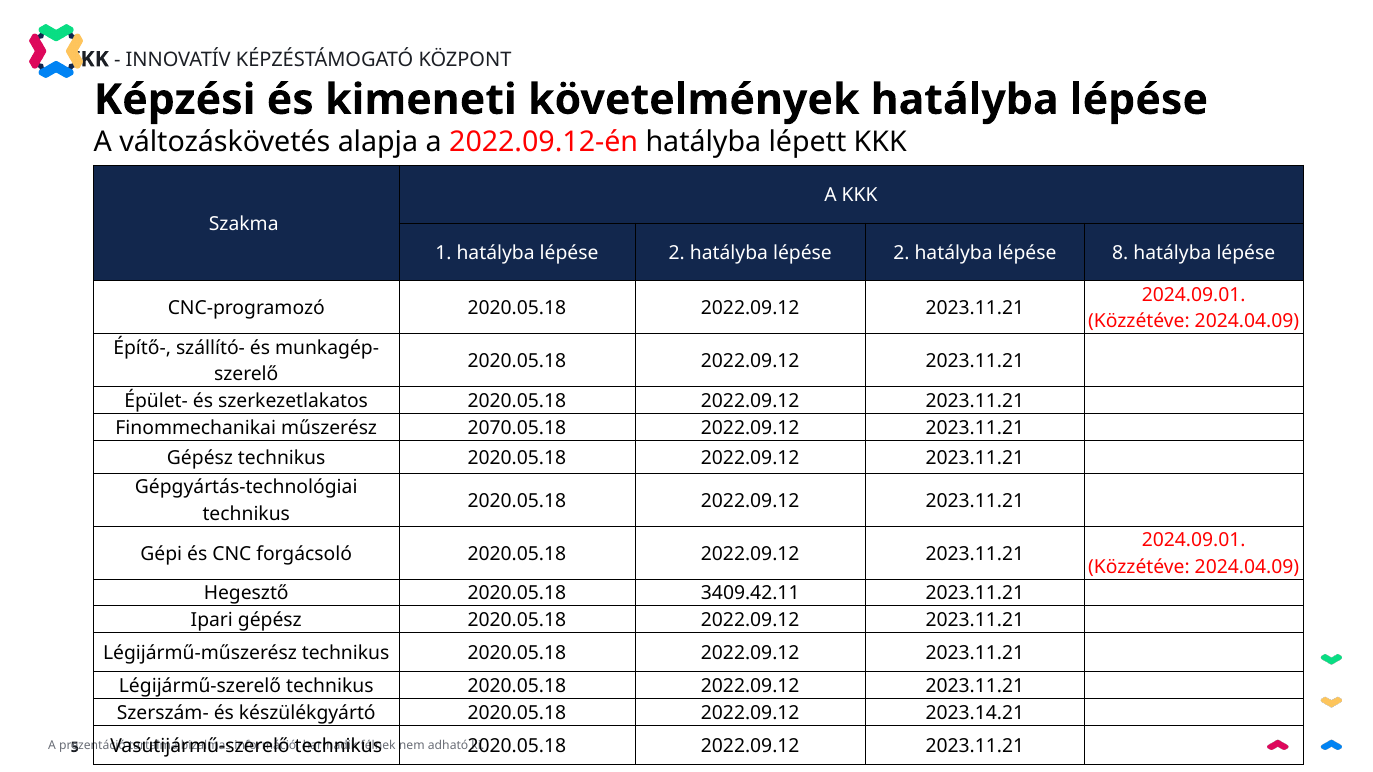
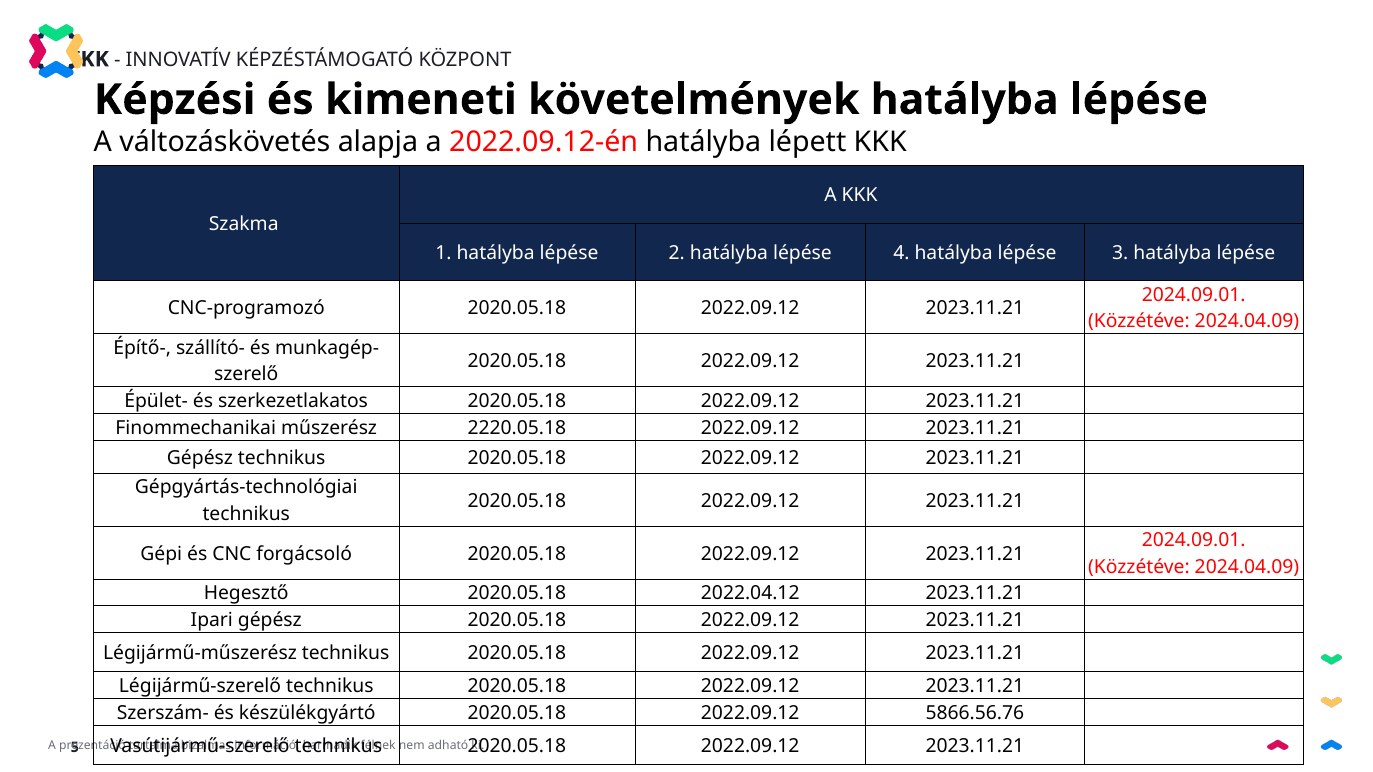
2 hatályba lépése 2: 2 -> 4 (901, 253)
8: 8 -> 3 (1120, 253)
2070.05.18: 2070.05.18 -> 2220.05.18 (517, 428)
3409.42.11: 3409.42.11 -> 2022.04.12 (750, 594)
2023.14.21: 2023.14.21 -> 5866.56.76 (975, 713)
